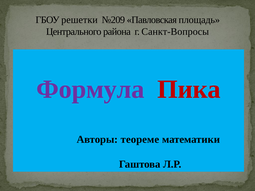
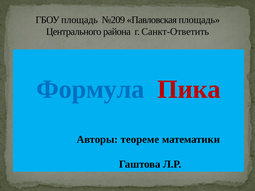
ГБОУ решетки: решетки -> площадь (80, 20)
Санкт-Вопросы: Санкт-Вопросы -> Санкт-Ответить (175, 32)
Формула colour: purple -> blue (90, 89)
